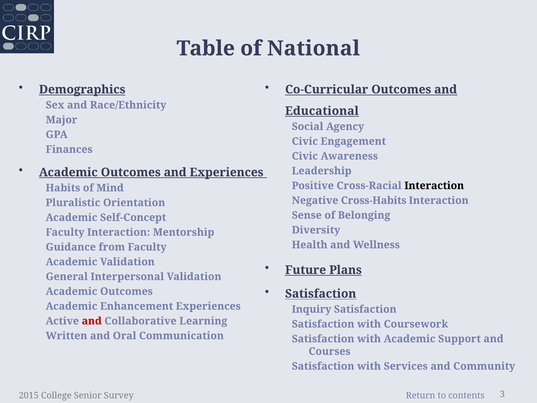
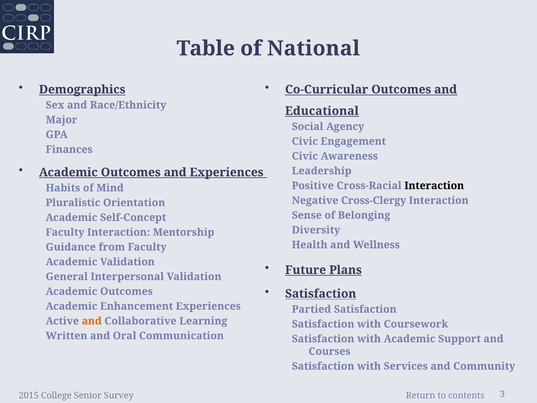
Cross-Habits: Cross-Habits -> Cross-Clergy (374, 200)
Inquiry: Inquiry -> Partied (311, 309)
and colour: red -> orange (92, 321)
